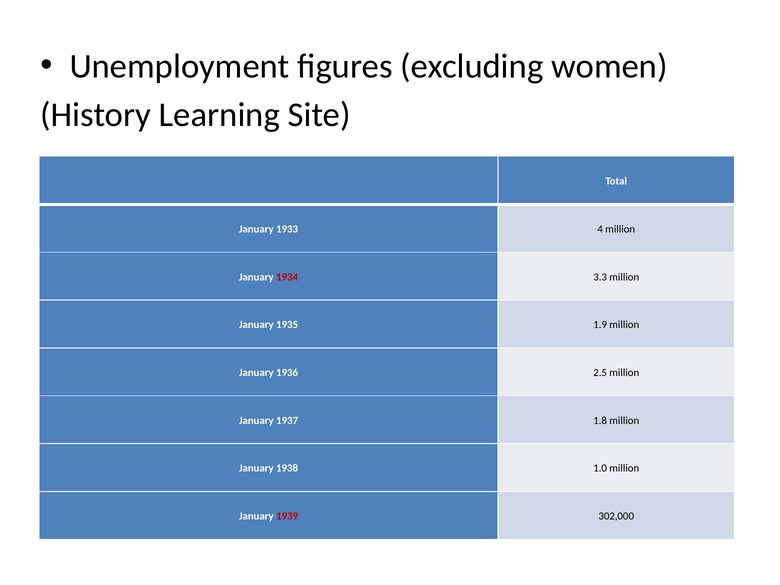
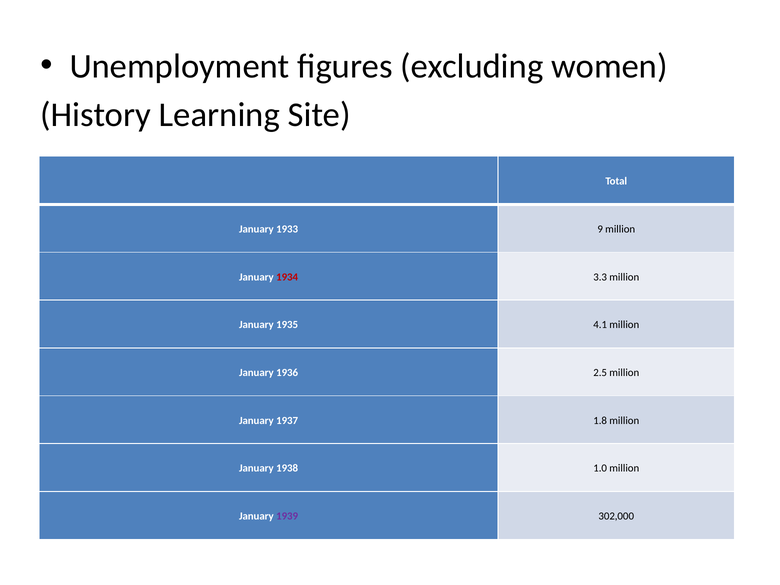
4: 4 -> 9 (600, 229)
1.9: 1.9 -> 4.1 (600, 325)
1939 colour: red -> purple (287, 516)
